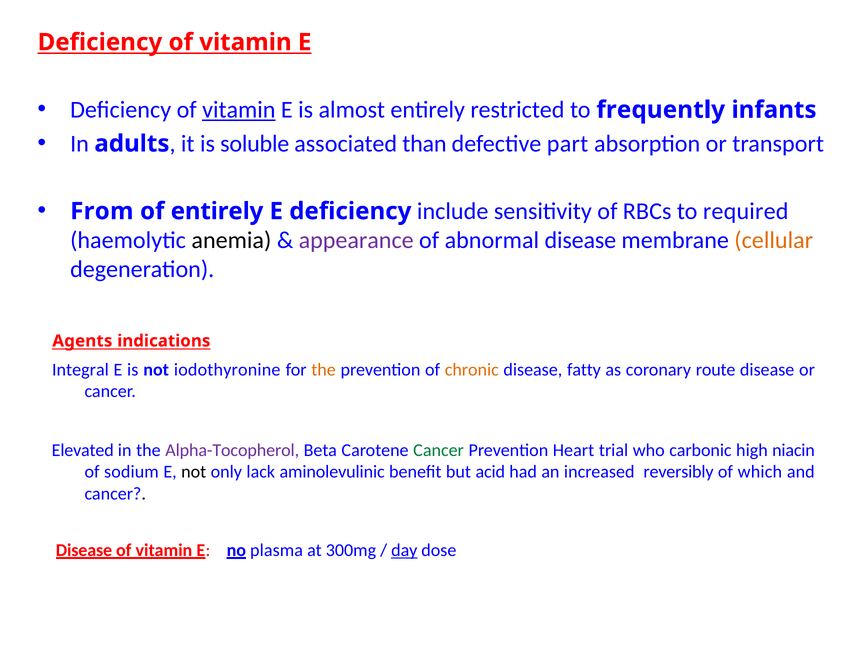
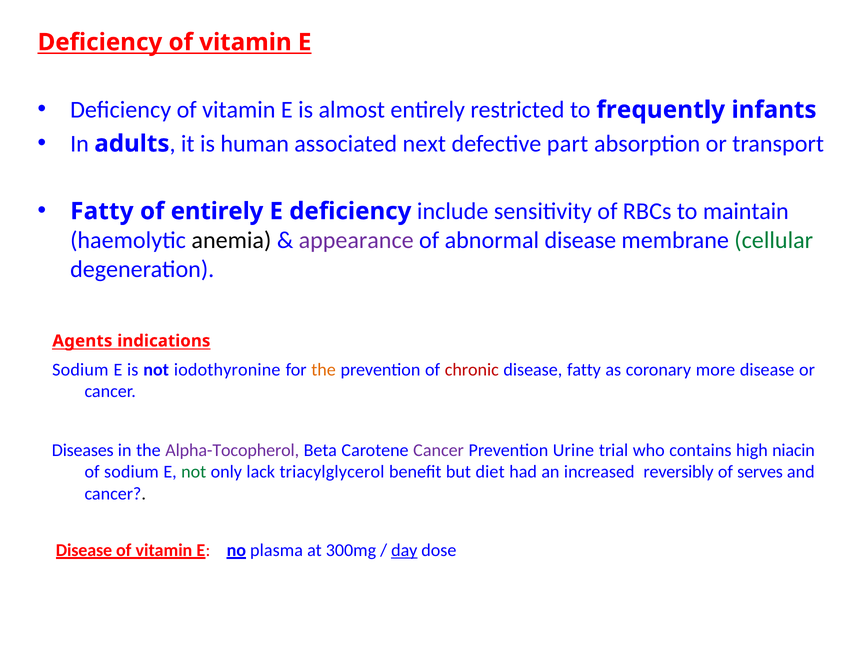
vitamin underline: present -> none (239, 110)
soluble: soluble -> human (255, 144)
than: than -> next (424, 144)
From: From -> Fatty (102, 211)
required: required -> maintain (746, 211)
cellular colour: orange -> green (774, 240)
Integral: Integral -> Sodium (80, 370)
chronic colour: orange -> red (472, 370)
route: route -> more (716, 370)
Elevated: Elevated -> Diseases (83, 450)
Cancer colour: green -> purple (439, 450)
Heart: Heart -> Urine (573, 450)
carbonic: carbonic -> contains (700, 450)
not colour: black -> green (194, 472)
aminolevulinic: aminolevulinic -> triacylglycerol (332, 472)
acid: acid -> diet (490, 472)
which: which -> serves (760, 472)
